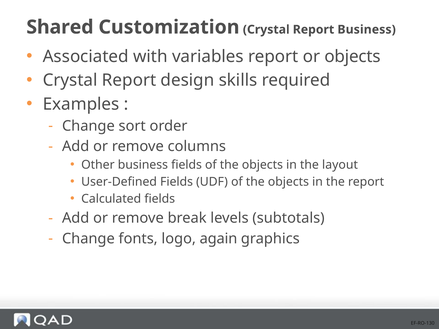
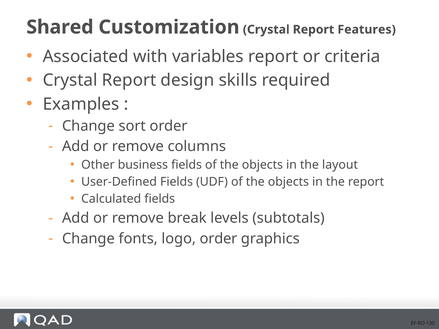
Report Business: Business -> Features (367, 30)
or objects: objects -> criteria (353, 56)
logo again: again -> order (218, 239)
